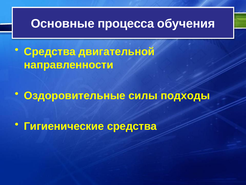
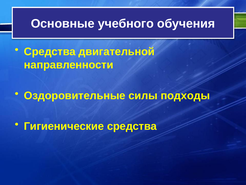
процесса: процесса -> учебного (126, 24)
